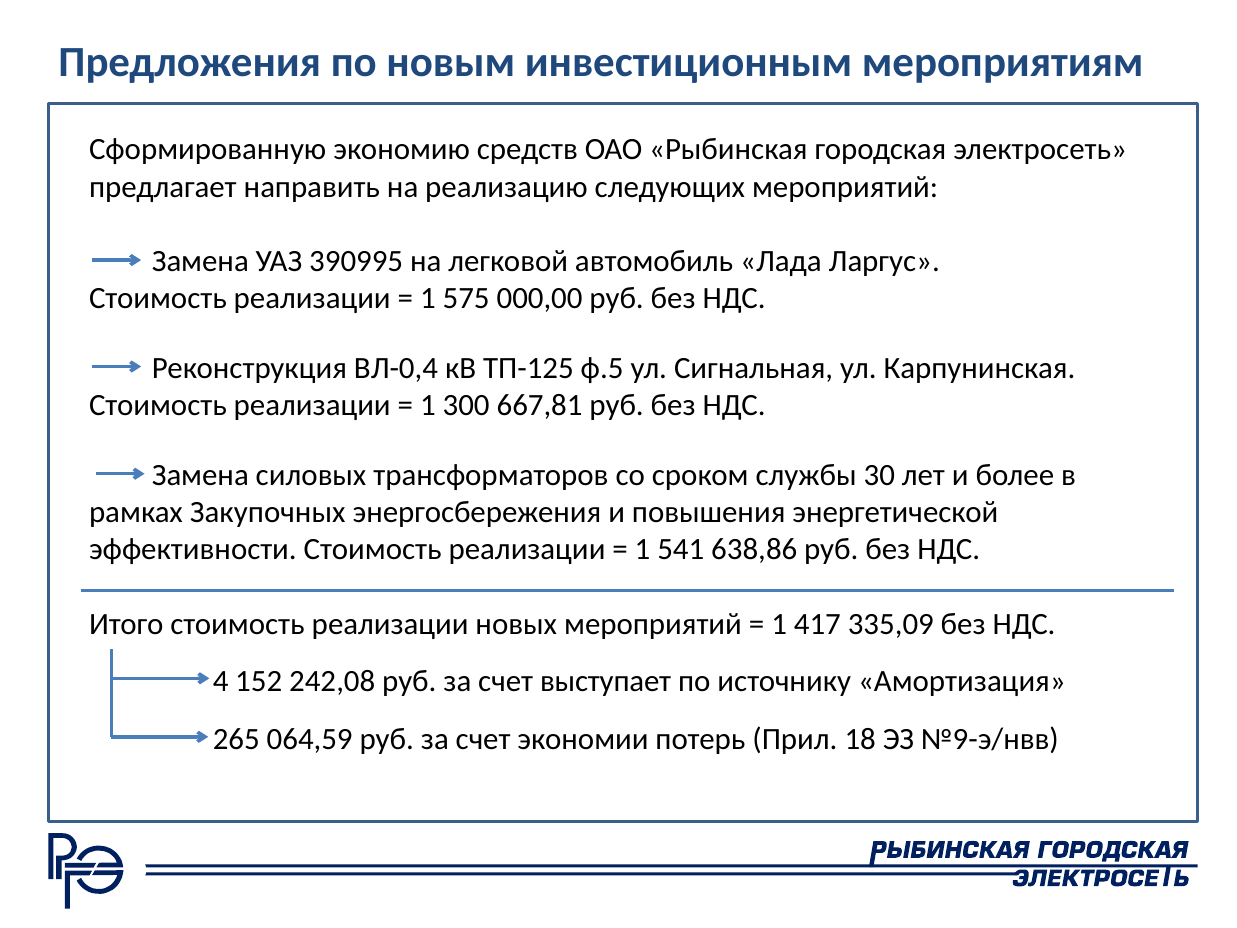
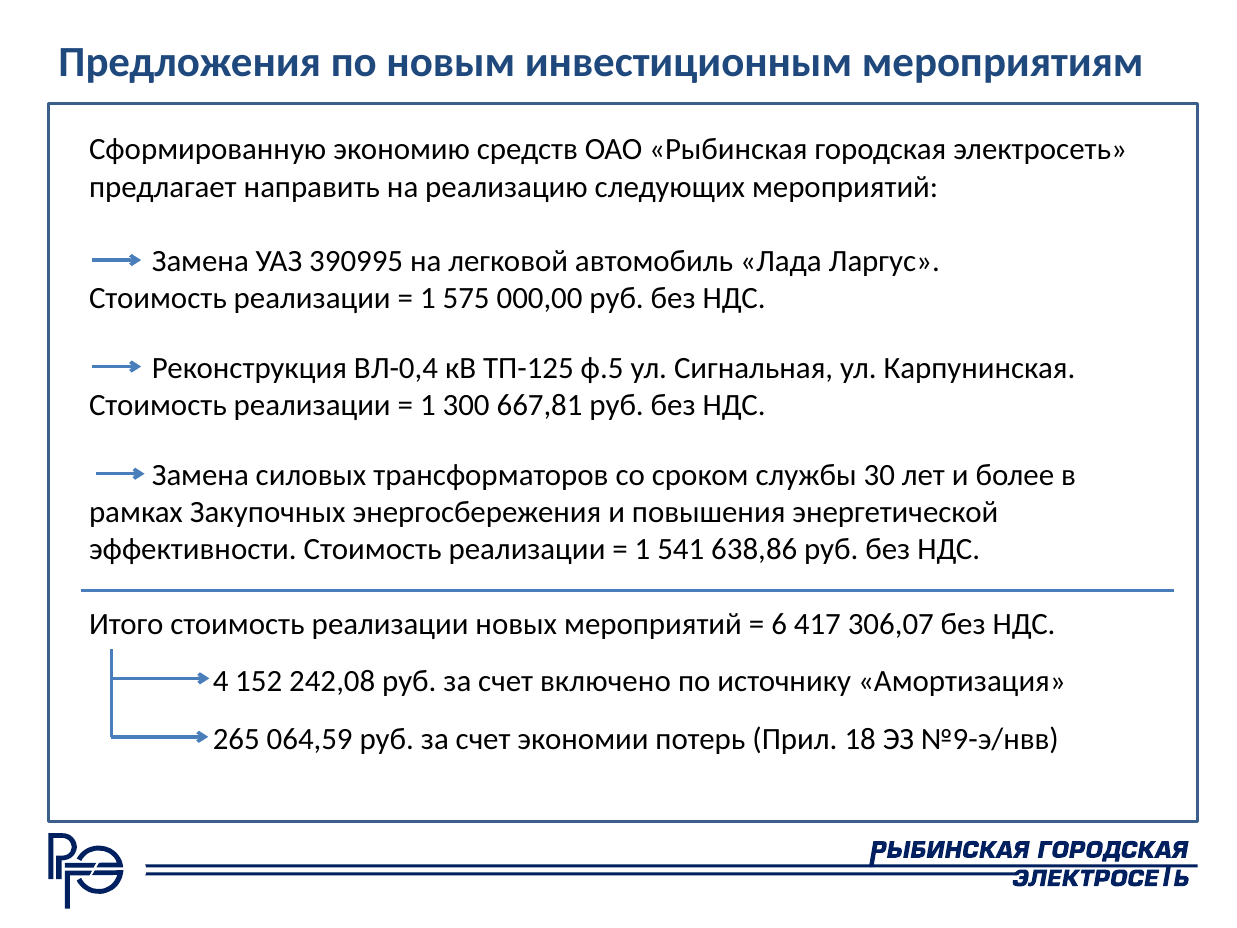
1: 1 -> 6 (779, 624)
335,09: 335,09 -> 306,07 (891, 624)
выступает: выступает -> включено (605, 682)
